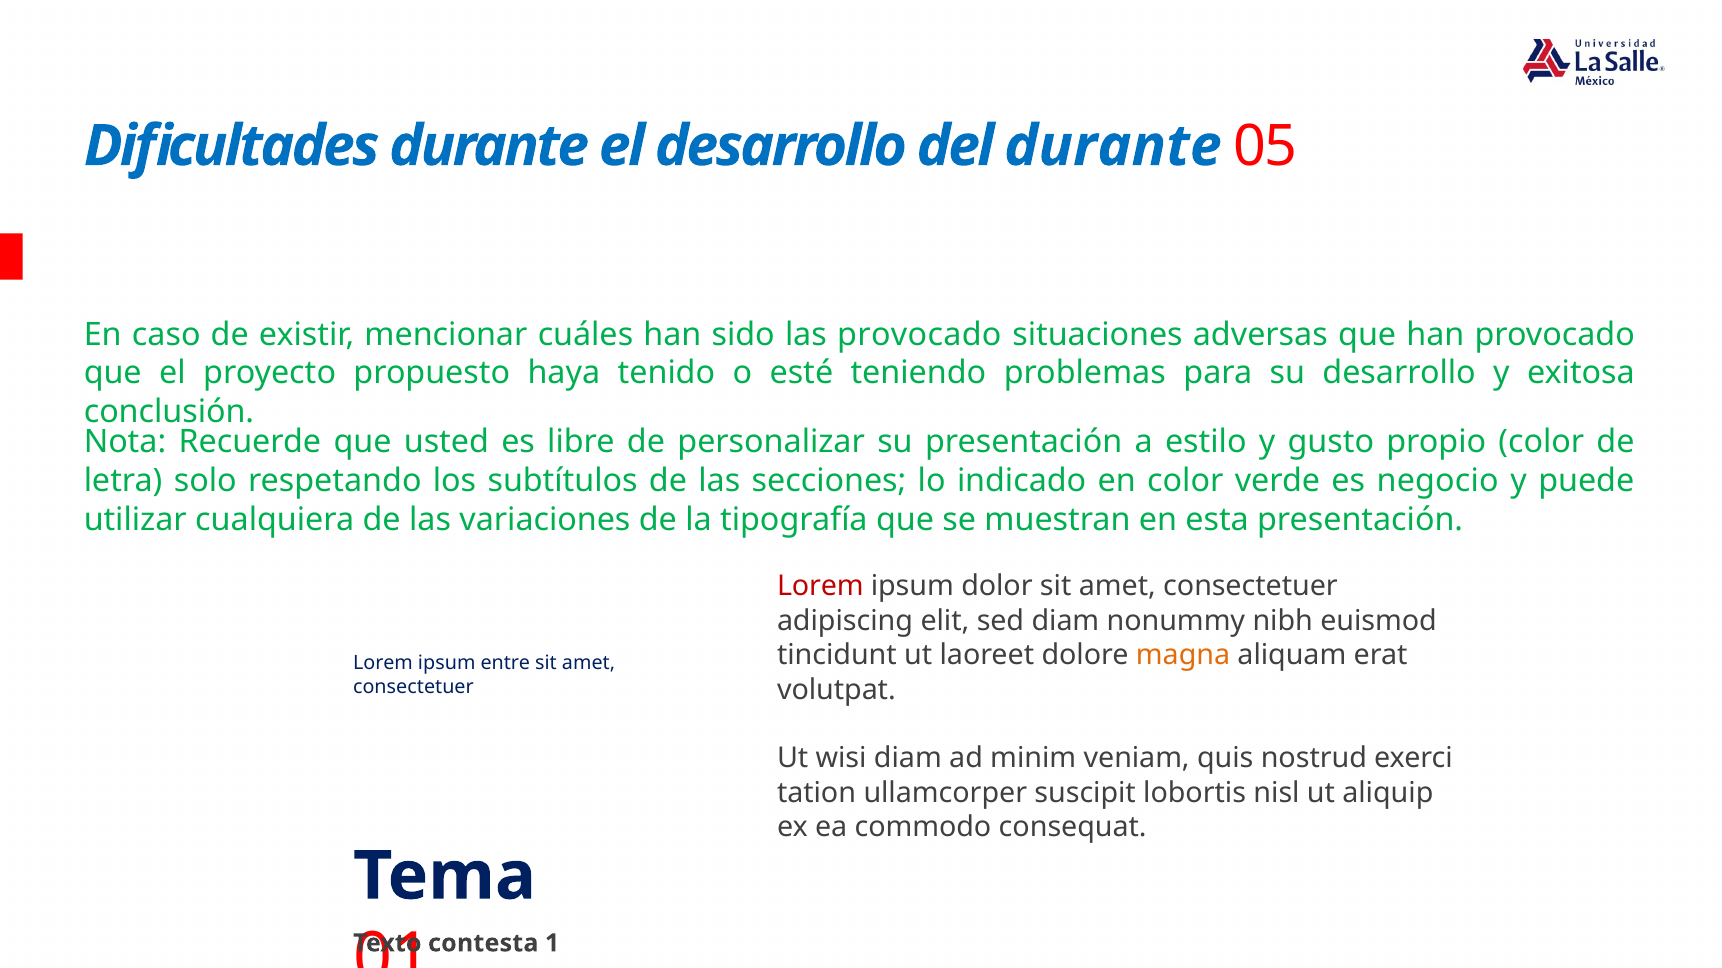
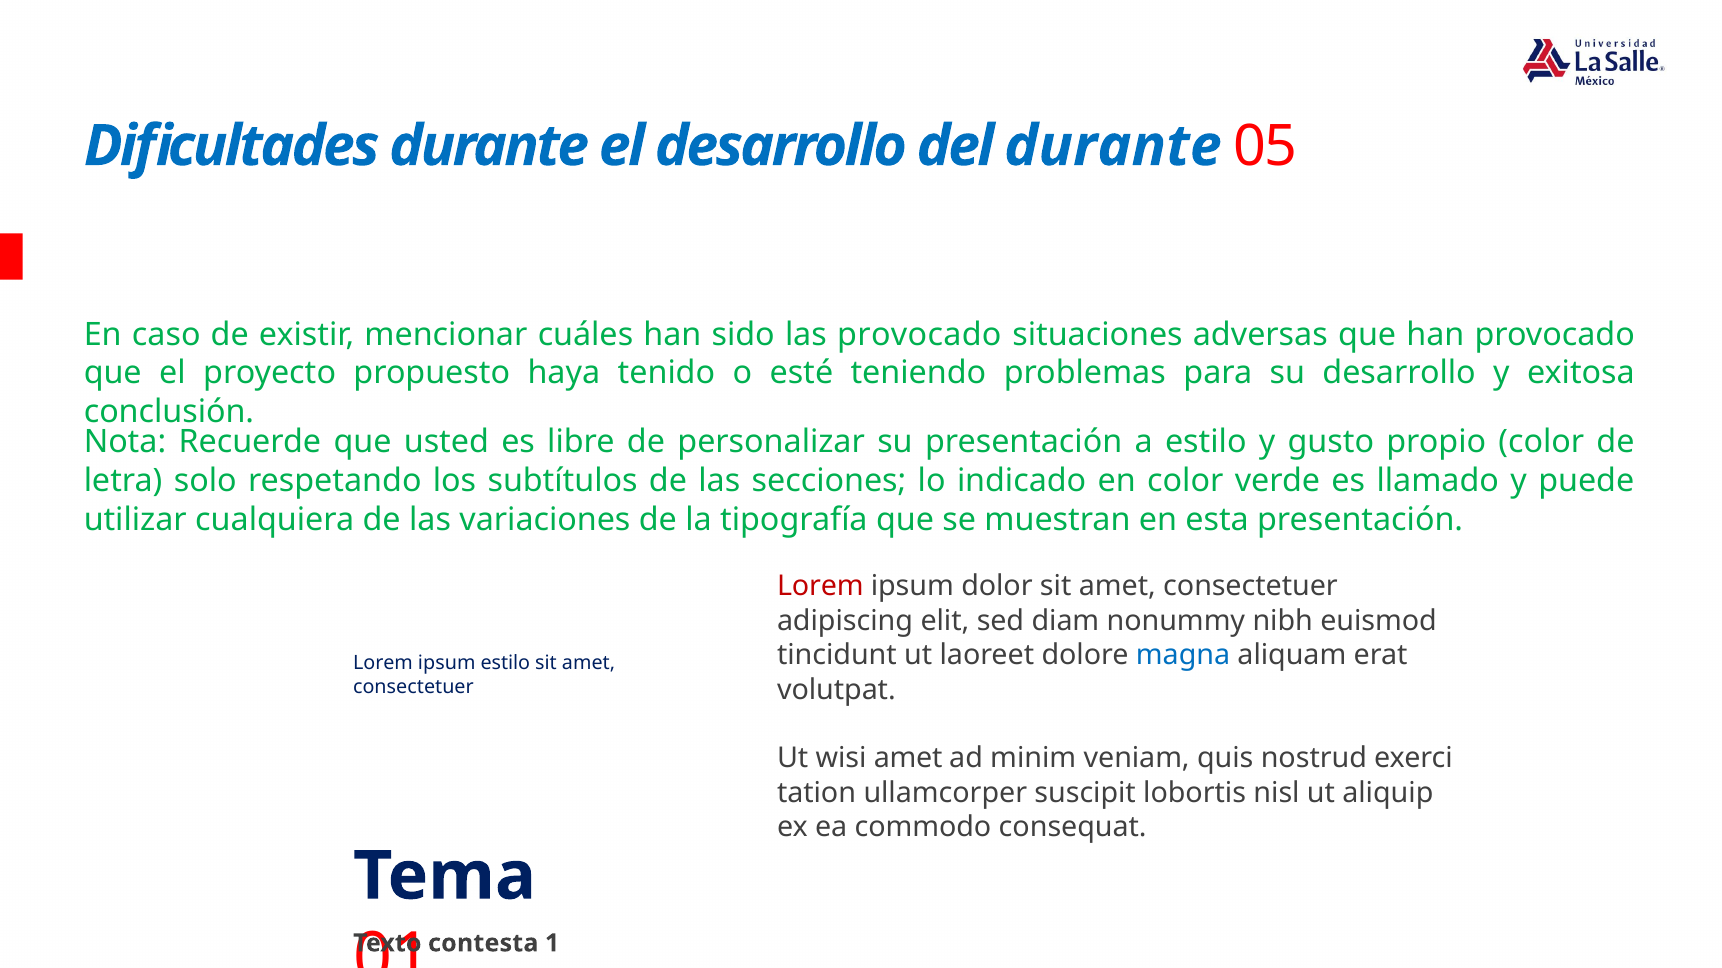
negocio: negocio -> llamado (1438, 481)
magna colour: orange -> blue (1183, 656)
ipsum entre: entre -> estilo (505, 664)
wisi diam: diam -> amet (908, 759)
